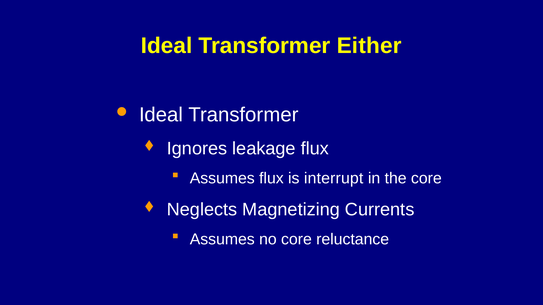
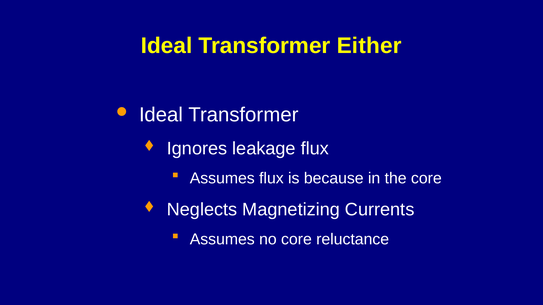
interrupt: interrupt -> because (334, 179)
